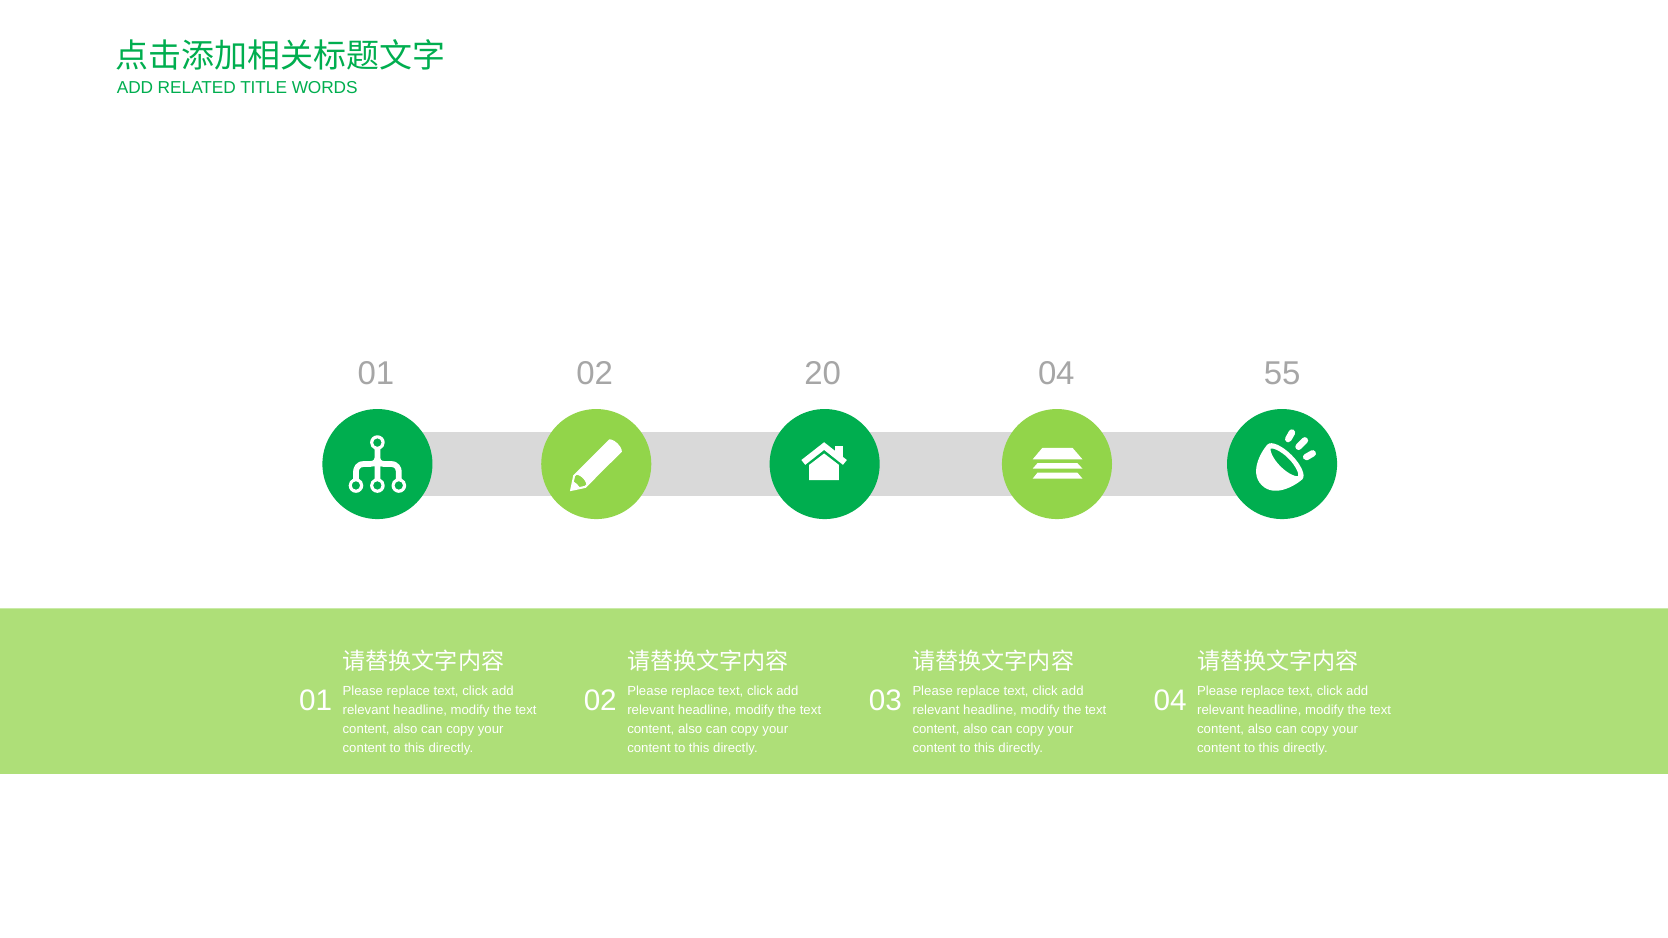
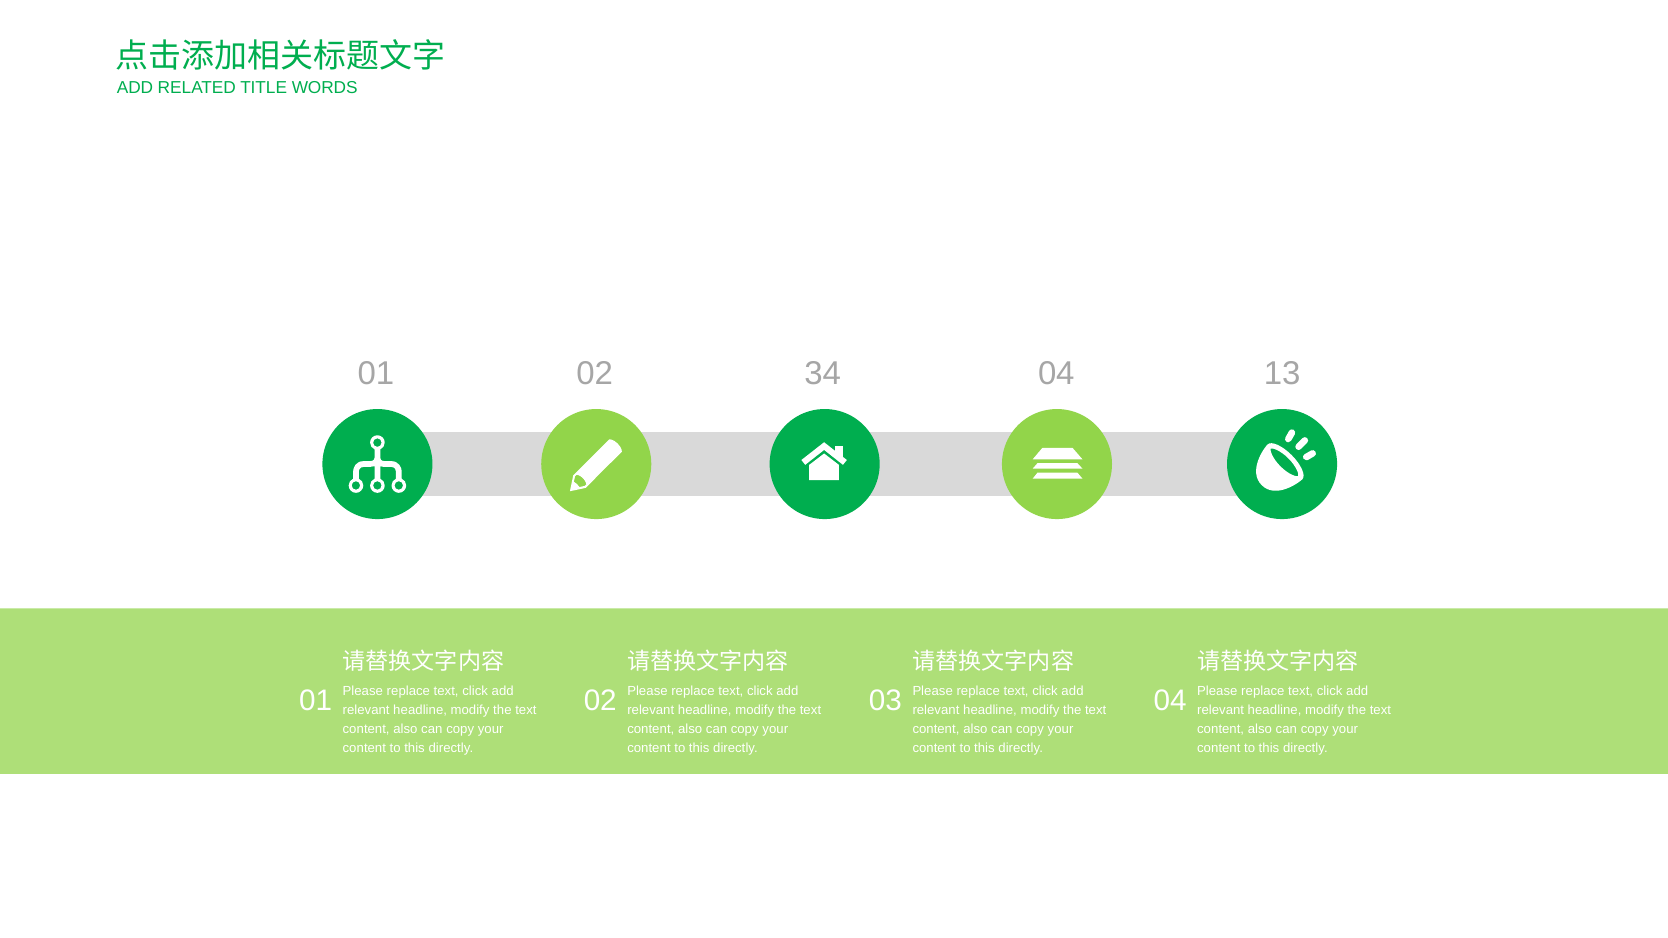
20: 20 -> 34 (823, 373)
55: 55 -> 13 (1282, 373)
